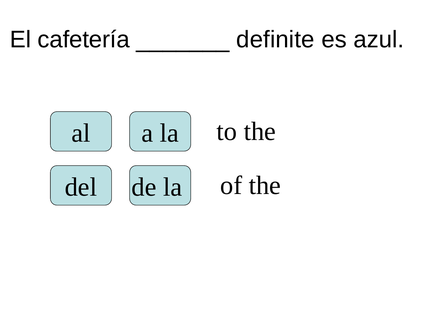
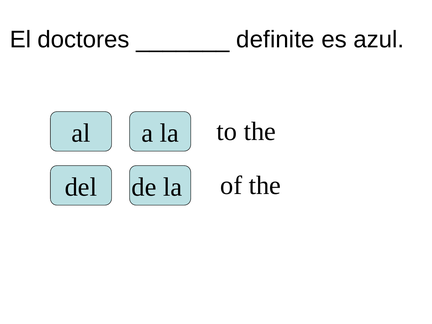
cafetería: cafetería -> doctores (84, 40)
